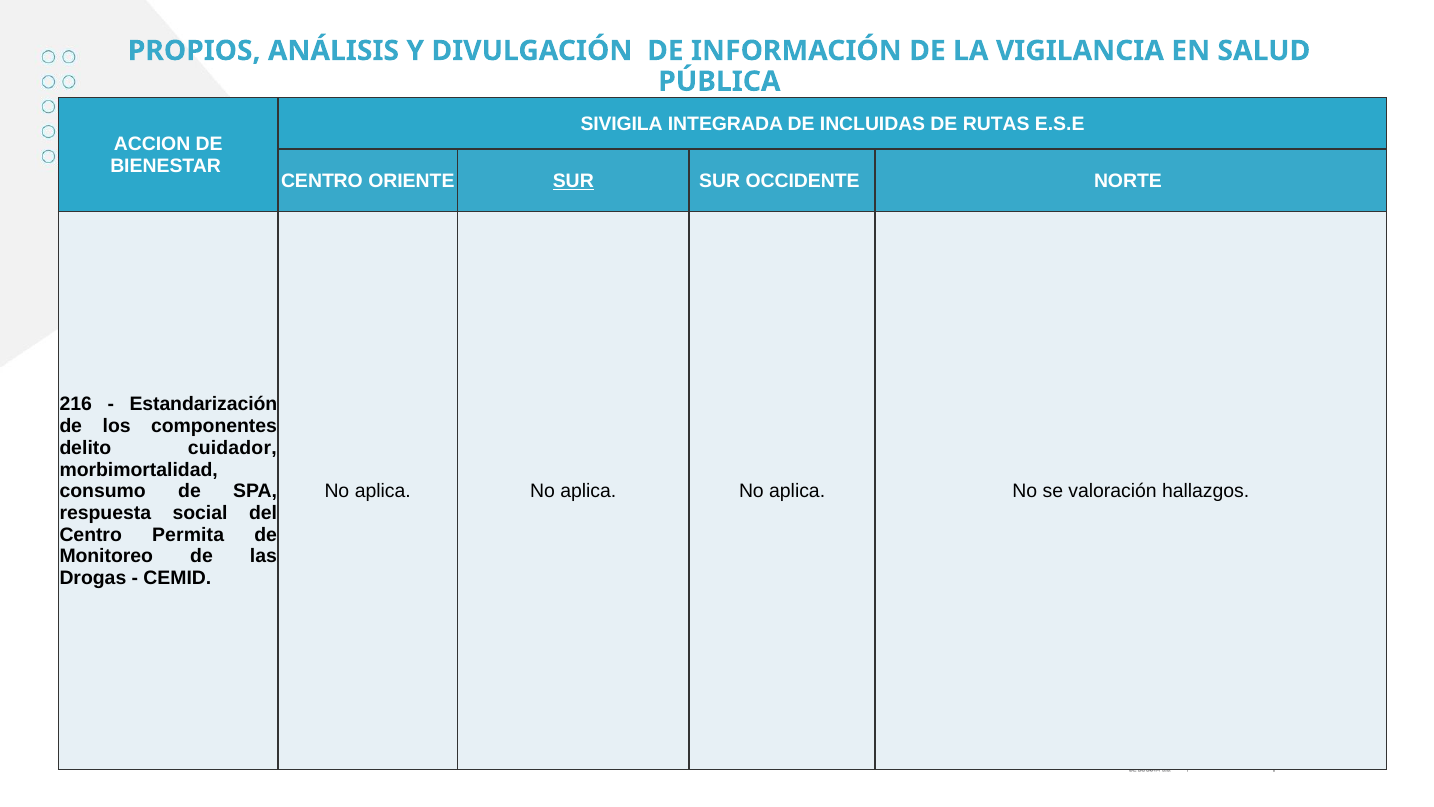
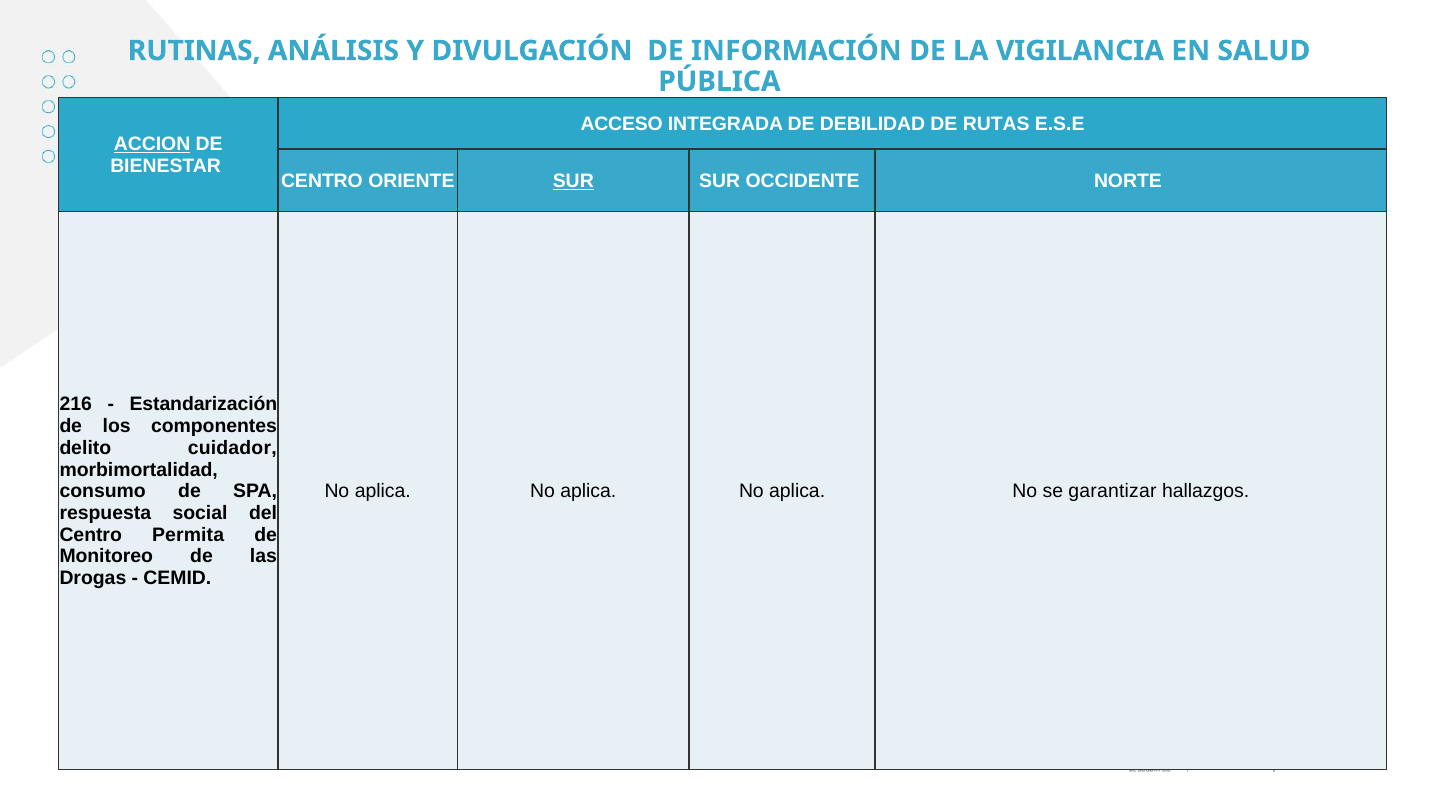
PROPIOS: PROPIOS -> RUTINAS (194, 51)
SIVIGILA: SIVIGILA -> ACCESO (622, 124)
INCLUIDAS: INCLUIDAS -> DEBILIDAD (873, 124)
ACCION underline: none -> present (152, 144)
valoración: valoración -> garantizar (1112, 491)
